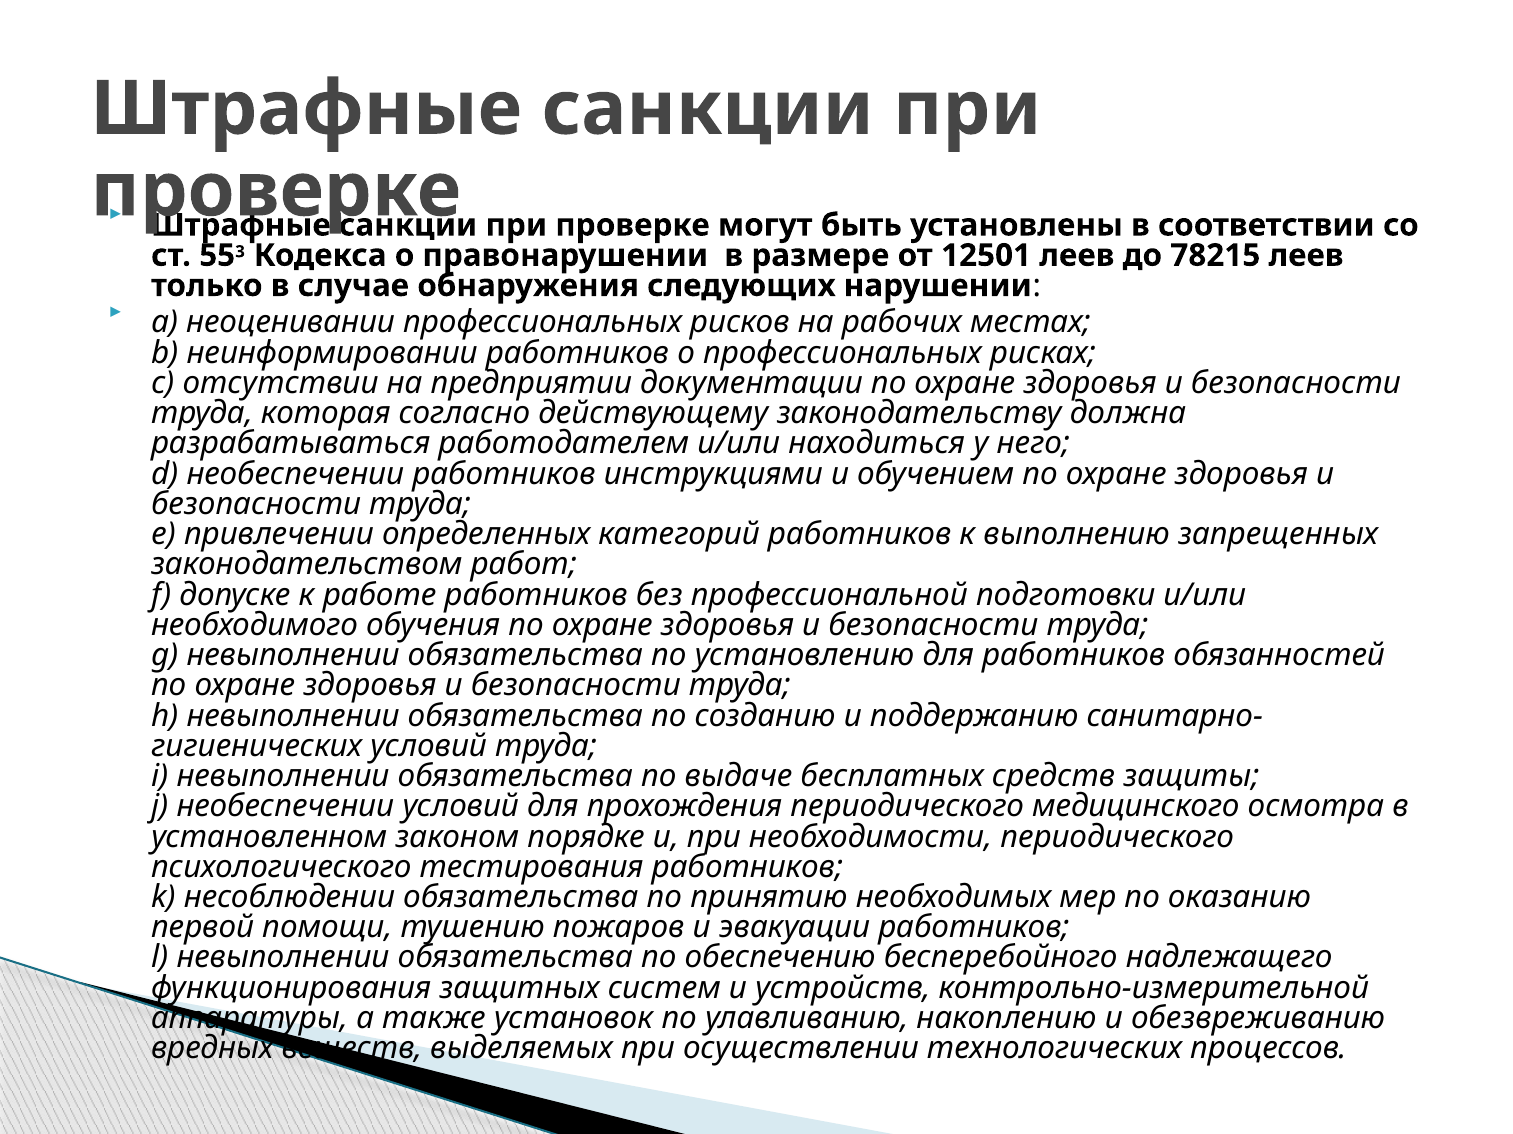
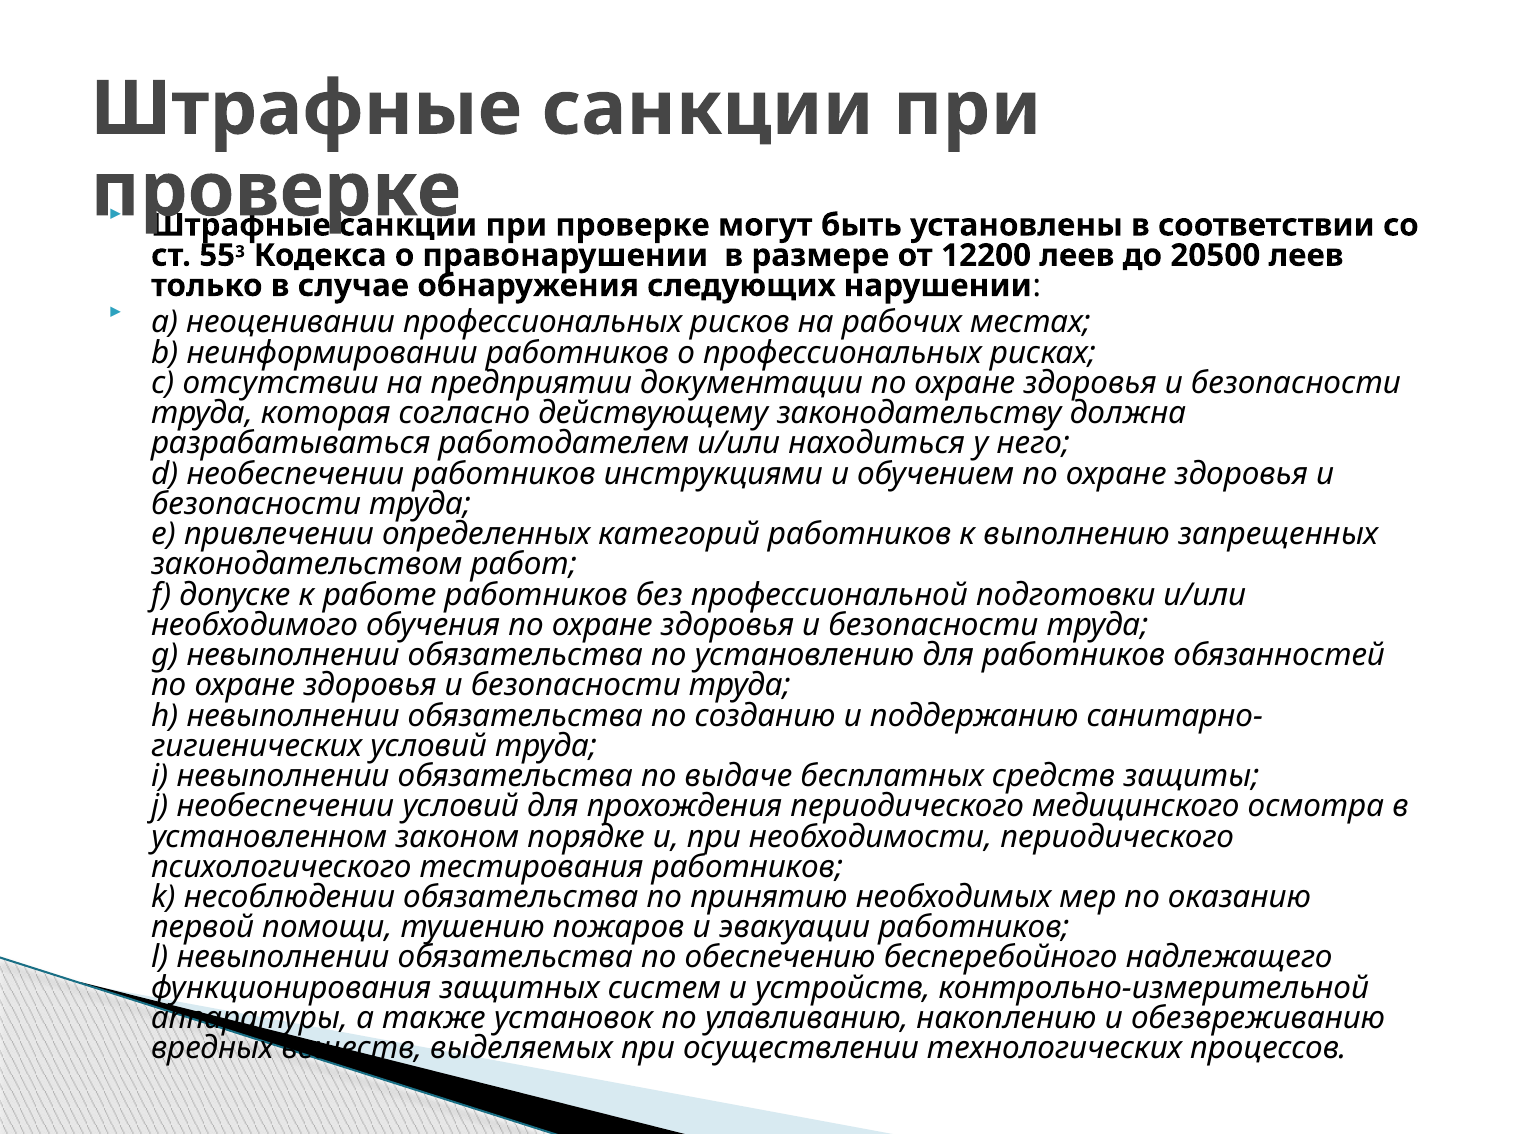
12501: 12501 -> 12200 (986, 256)
78215: 78215 -> 20500 (1215, 256)
